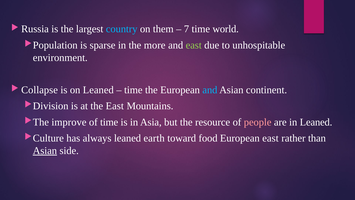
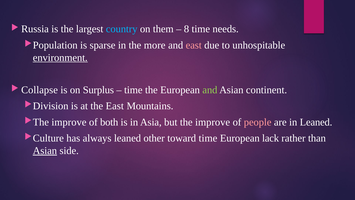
7: 7 -> 8 (186, 29)
world: world -> needs (226, 29)
east colour: light green -> pink (194, 45)
environment underline: none -> present (60, 58)
on Leaned: Leaned -> Surplus (98, 90)
and colour: light blue -> light green (210, 90)
of time: time -> both (109, 122)
the resource: resource -> improve (213, 122)
earth: earth -> other (154, 138)
toward food: food -> time (208, 138)
European east: east -> lack (271, 138)
